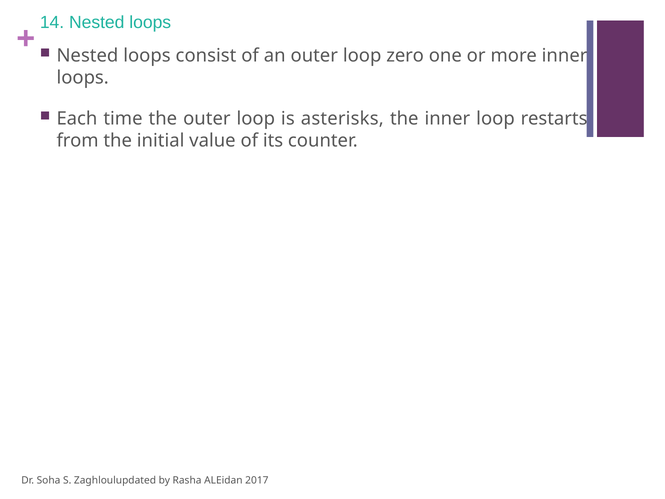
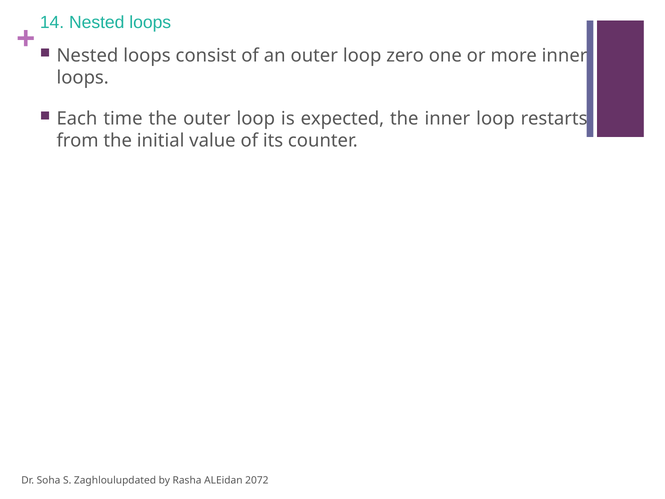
asterisks: asterisks -> expected (342, 118)
2017: 2017 -> 2072 (257, 480)
